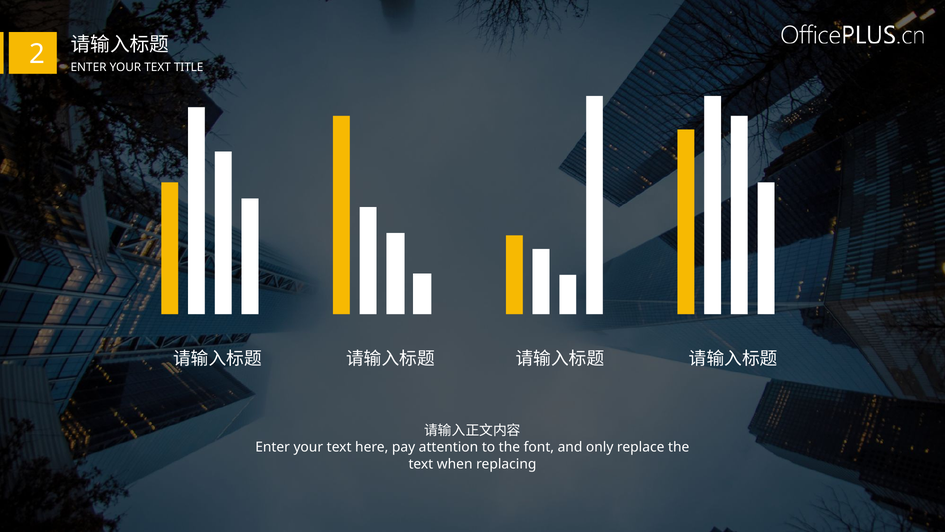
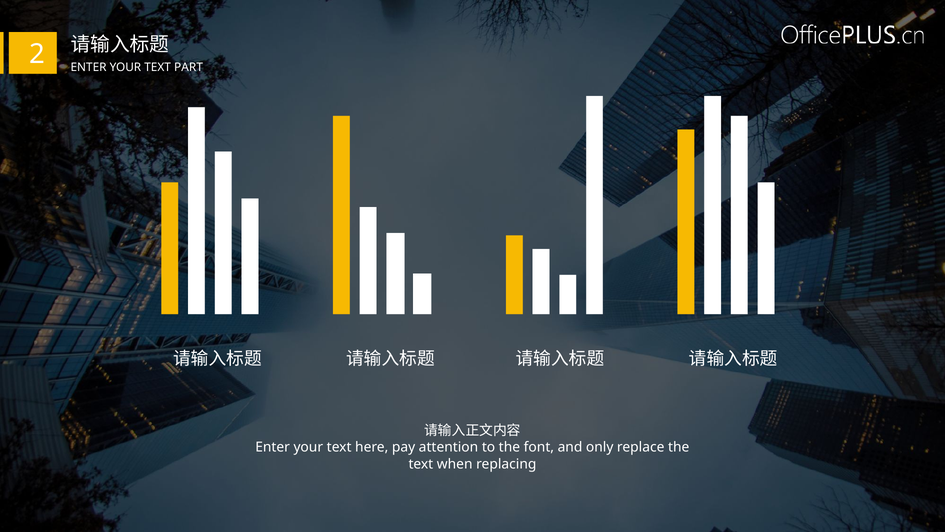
TITLE: TITLE -> PART (189, 67)
